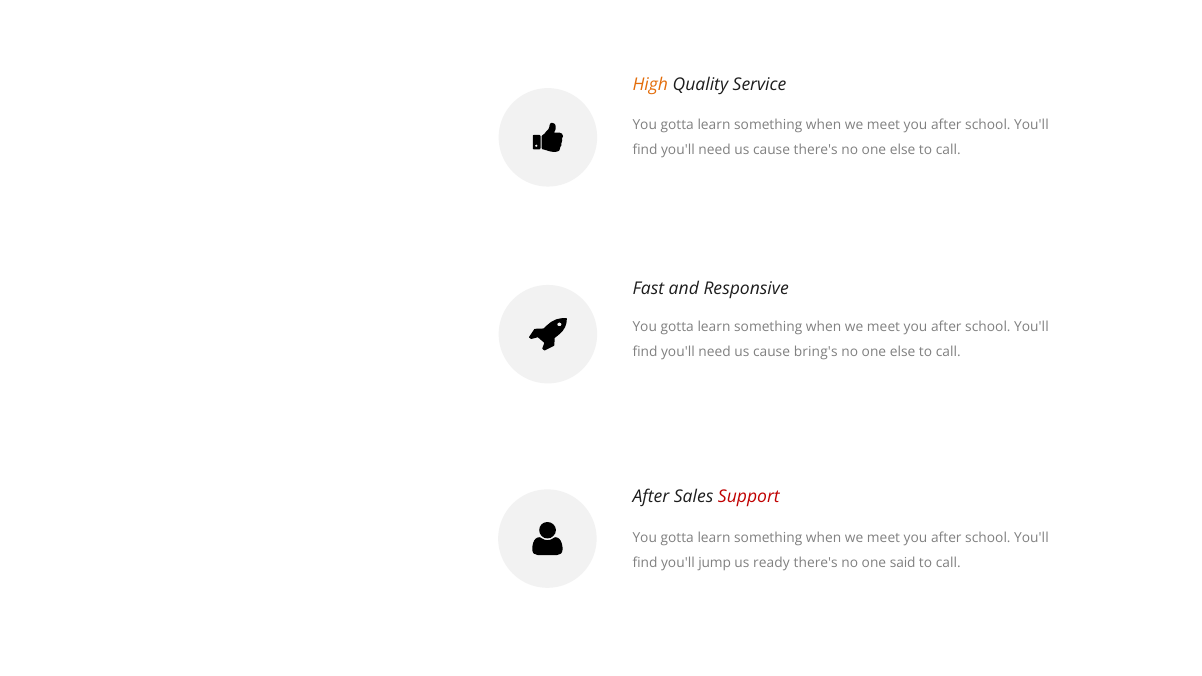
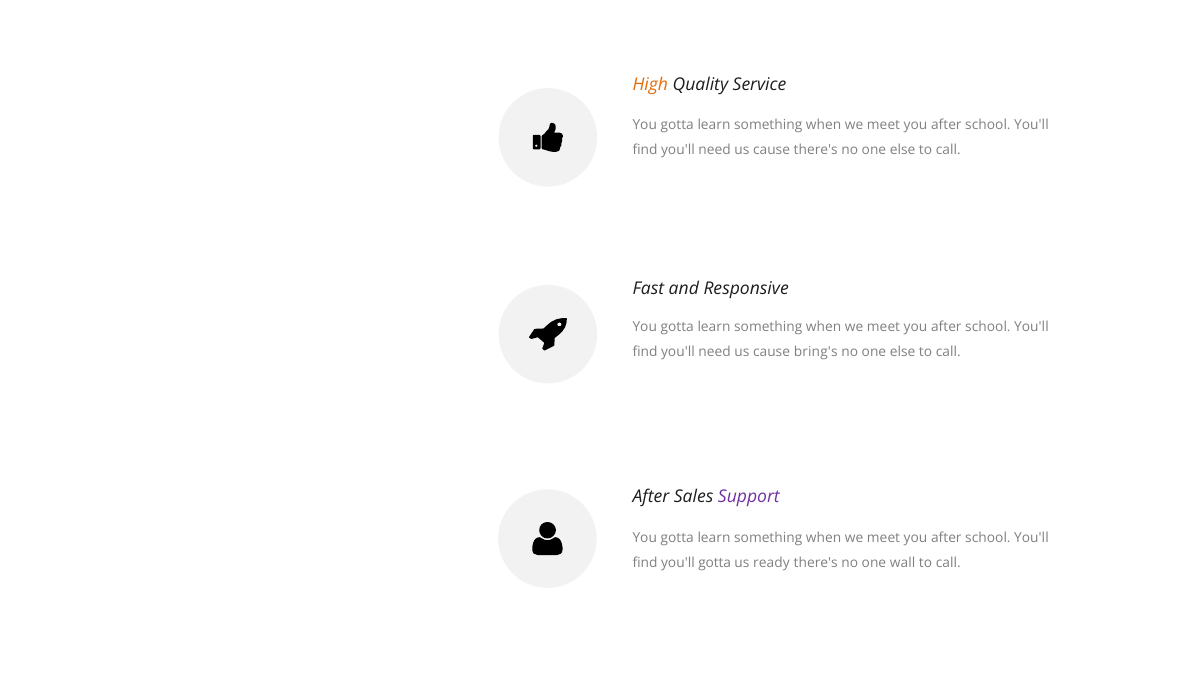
Support colour: red -> purple (749, 496)
you'll jump: jump -> gotta (715, 563)
said: said -> wall (903, 563)
